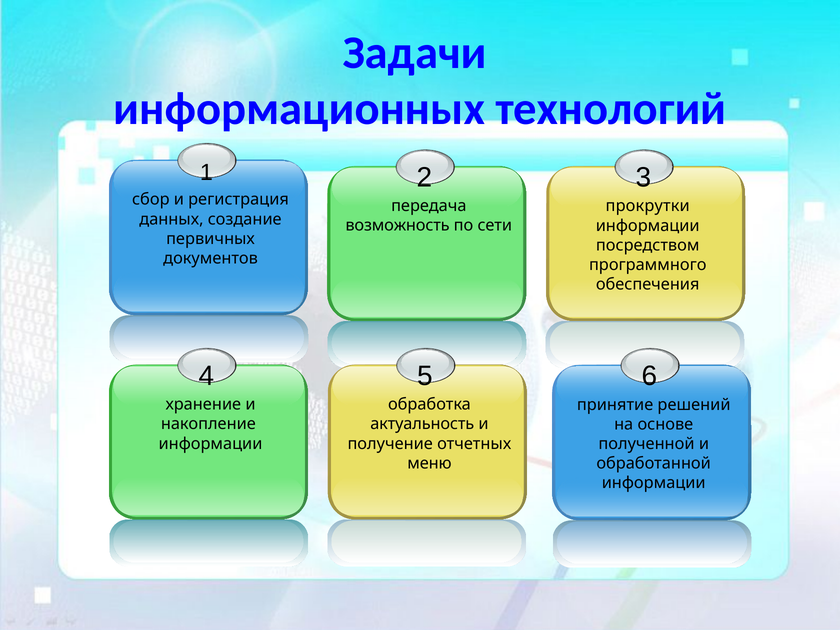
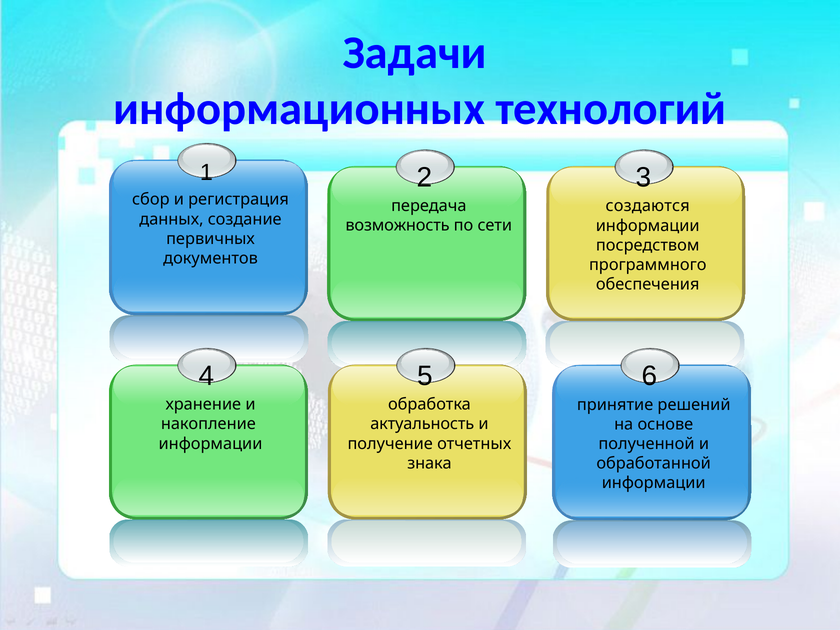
прокрутки: прокрутки -> создаются (648, 206)
меню: меню -> знака (430, 463)
